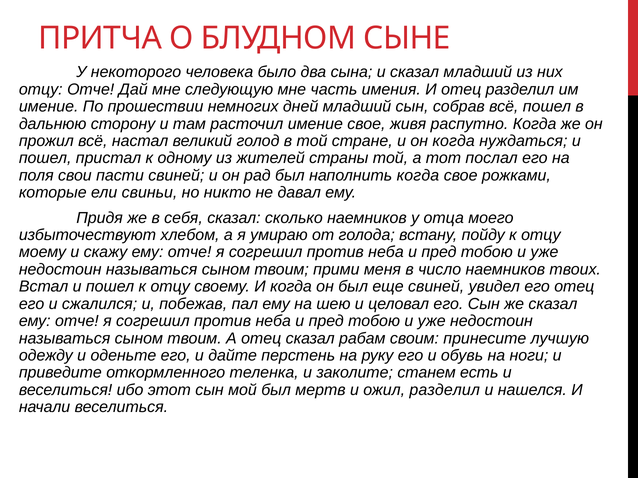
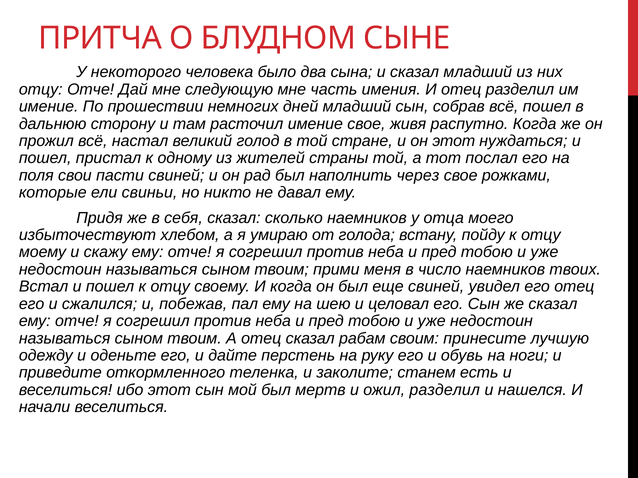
он когда: когда -> этот (454, 141)
наполнить когда: когда -> через (418, 176)
